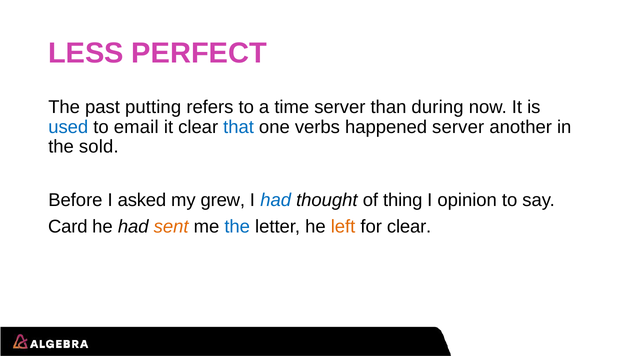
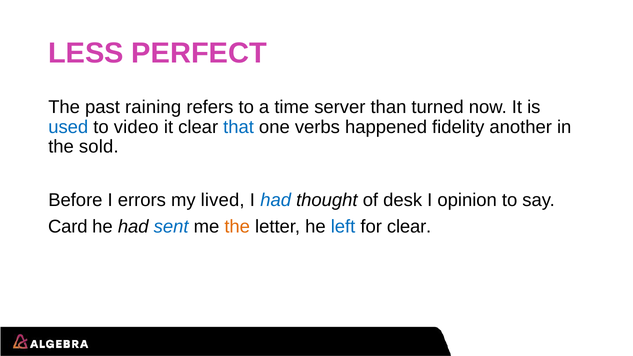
putting: putting -> raining (153, 107)
during: during -> turned (438, 107)
email: email -> video (136, 127)
happened server: server -> fidelity (458, 127)
asked: asked -> errors (142, 200)
grew: grew -> lived (223, 200)
thing: thing -> desk (403, 200)
sent colour: orange -> blue (171, 227)
the colour: blue -> orange (237, 227)
left colour: orange -> blue (343, 227)
